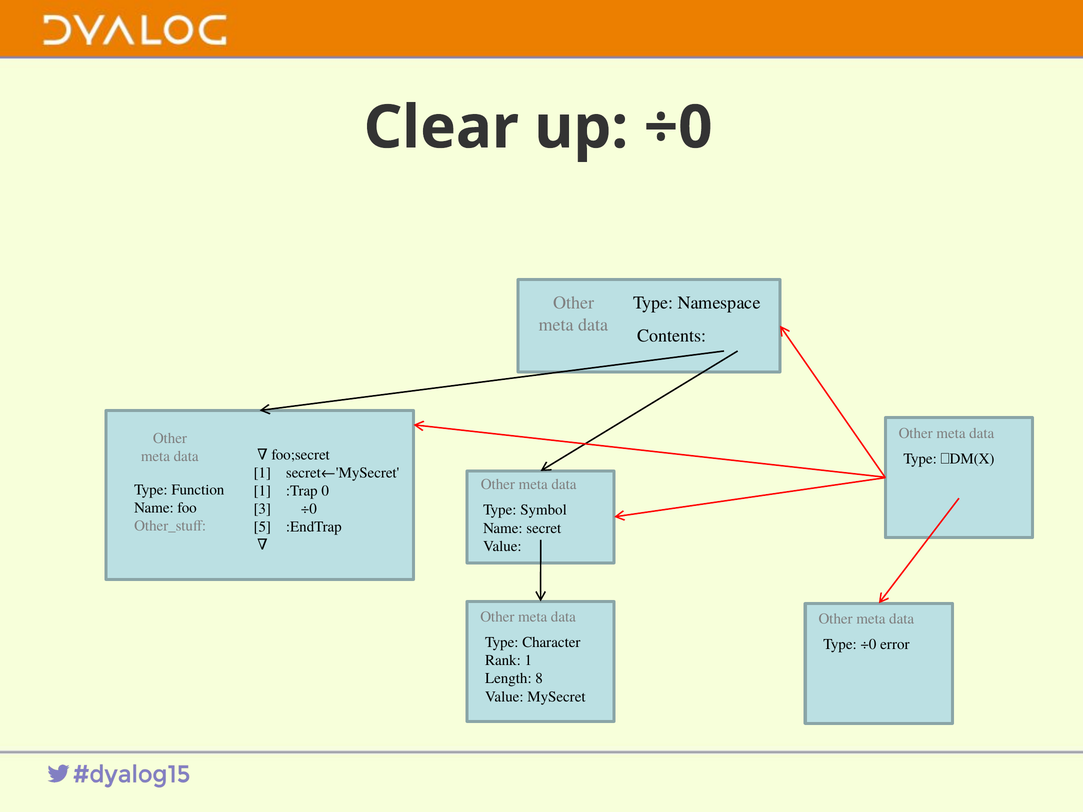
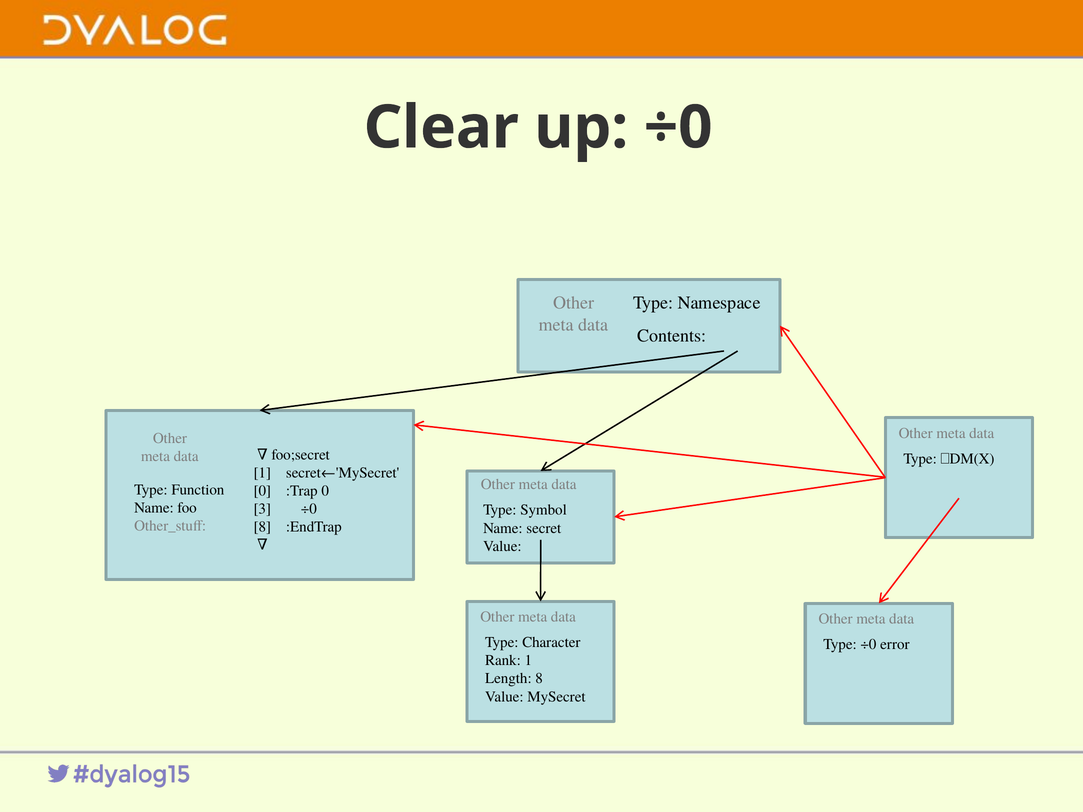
1: 1 -> 0 (262, 491)
5: 5 -> 8 (262, 527)
